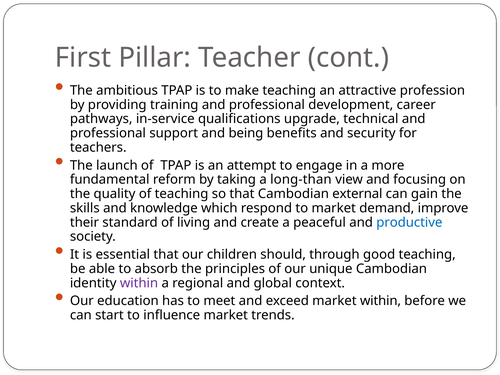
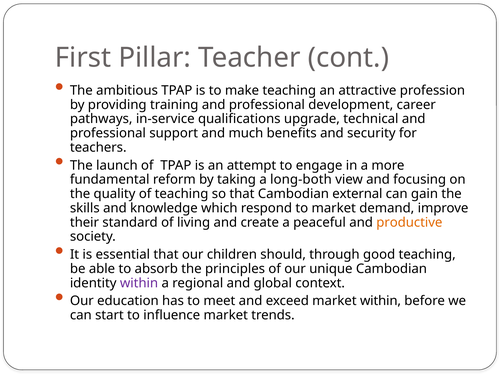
being: being -> much (246, 133)
long-than: long-than -> long-both (301, 180)
productive colour: blue -> orange (409, 222)
